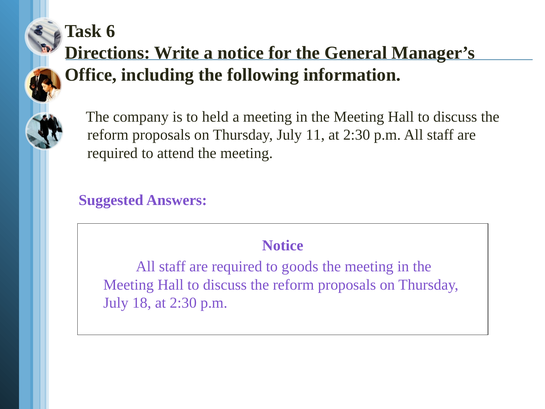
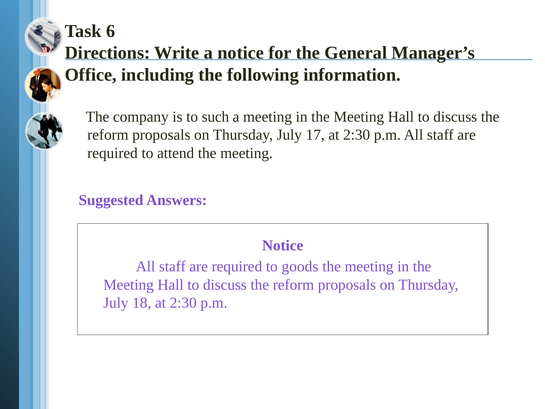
held: held -> such (215, 117)
11: 11 -> 17 (315, 135)
